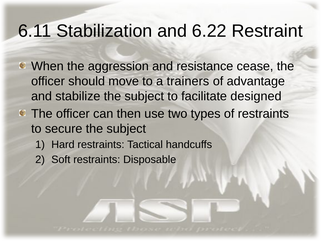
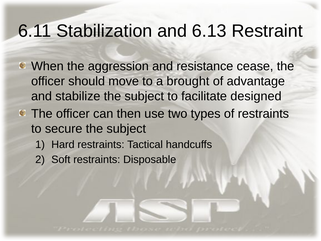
6.22: 6.22 -> 6.13 (209, 31)
trainers: trainers -> brought (188, 81)
